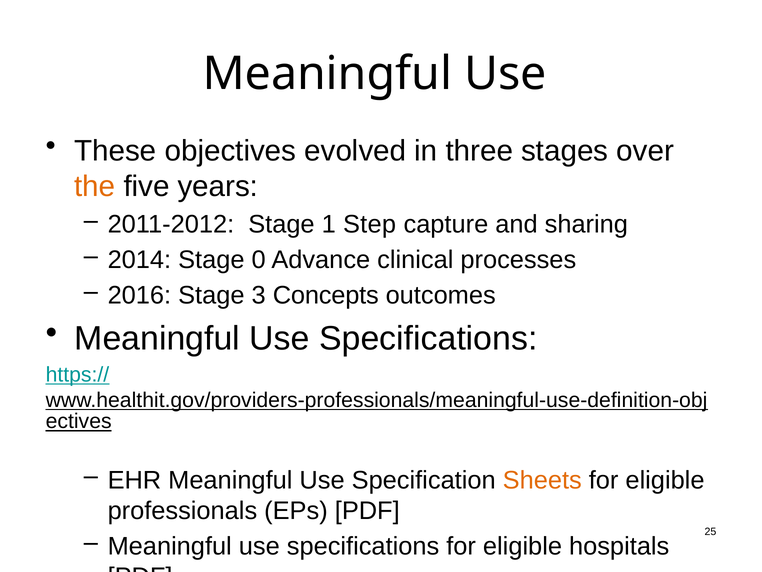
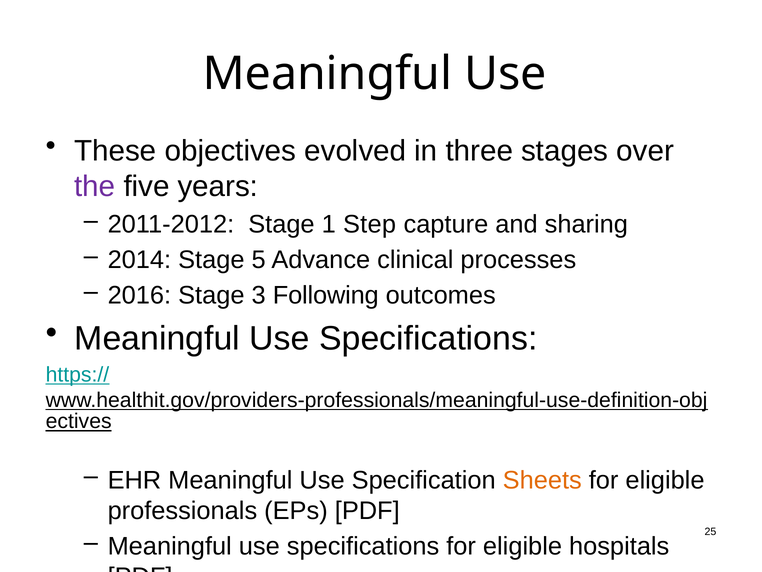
the colour: orange -> purple (95, 186)
0: 0 -> 5 (259, 260)
Concepts: Concepts -> Following (326, 295)
